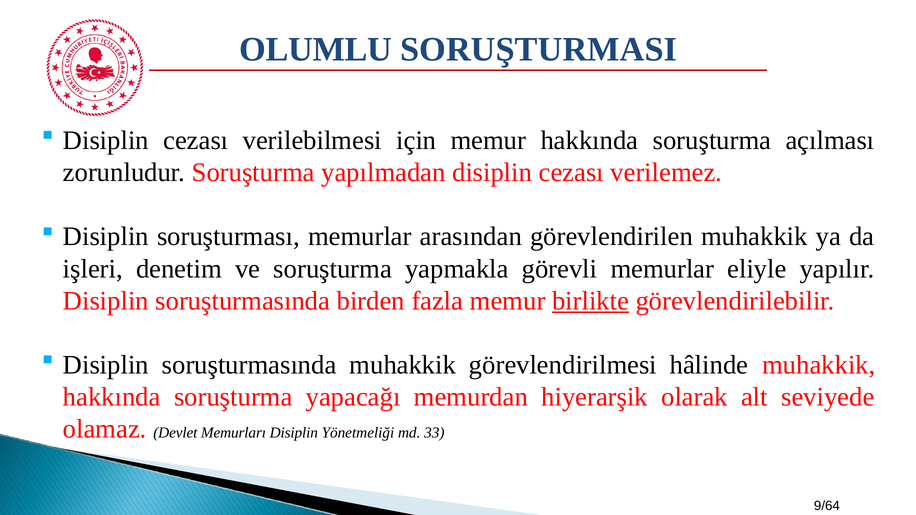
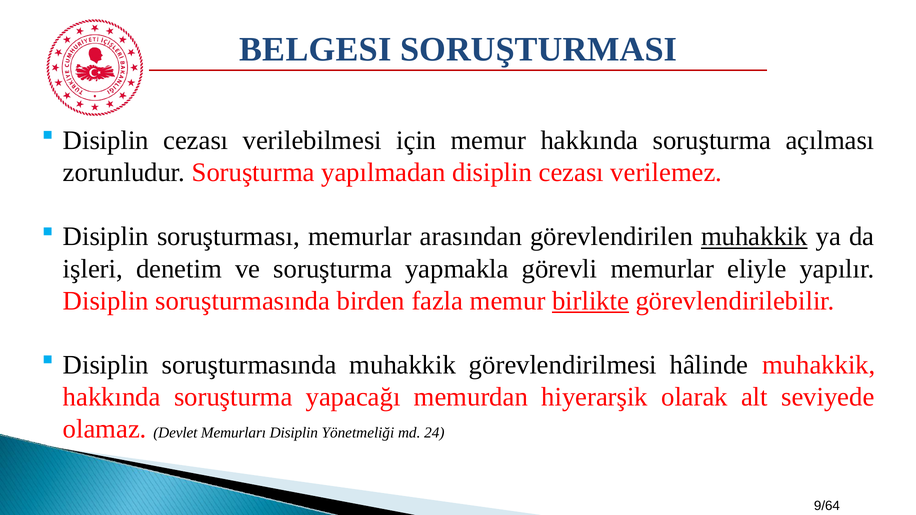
OLUMLU: OLUMLU -> BELGESI (315, 49)
muhakkik underline: none -> present (754, 237)
33: 33 -> 24 (434, 433)
